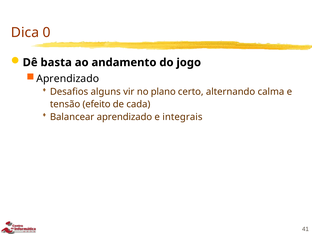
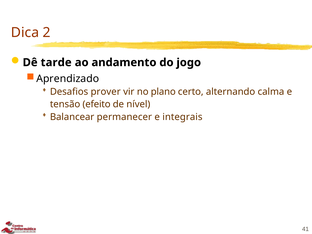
0: 0 -> 2 (47, 33)
basta: basta -> tarde (56, 62)
alguns: alguns -> prover (106, 92)
cada: cada -> nível (138, 104)
Balancear aprendizado: aprendizado -> permanecer (124, 117)
